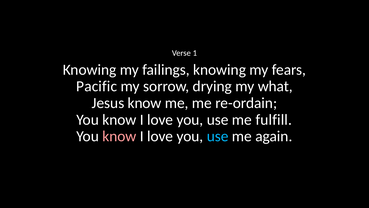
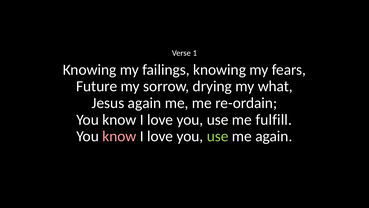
Pacific: Pacific -> Future (97, 86)
Jesus know: know -> again (145, 103)
use colour: light blue -> light green (218, 136)
